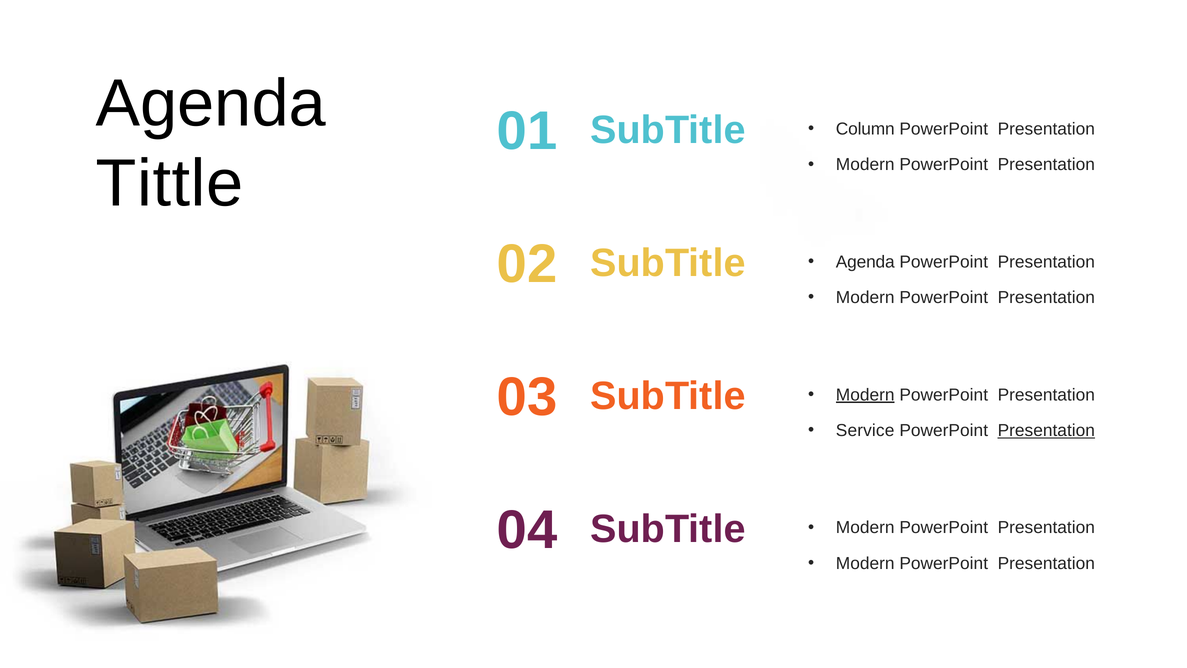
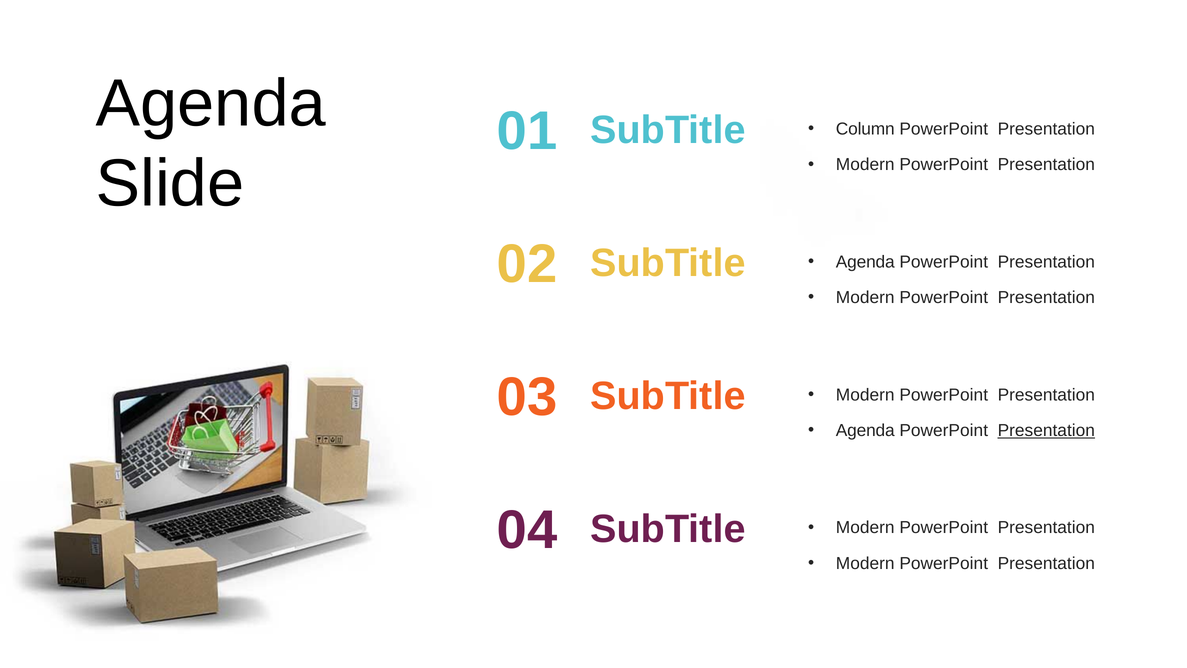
Tittle: Tittle -> Slide (170, 184)
Modern underline: present -> none (865, 395)
Service: Service -> Agenda (865, 430)
